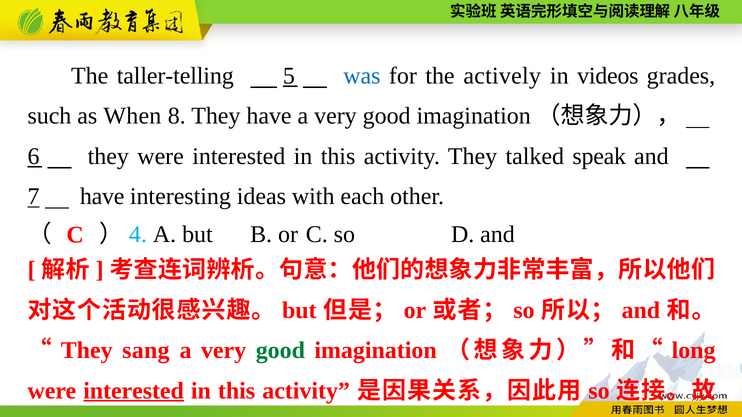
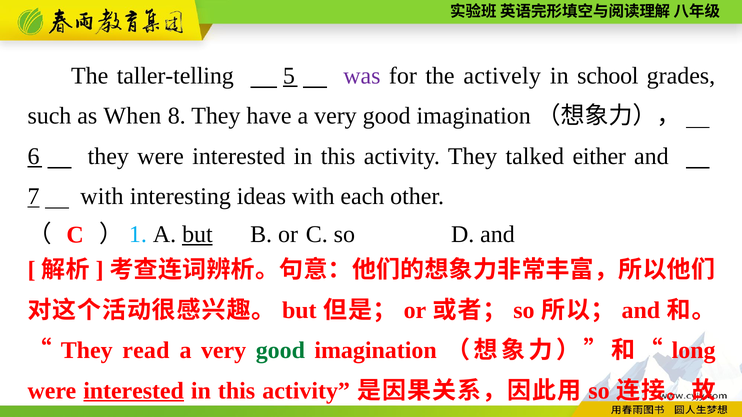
was colour: blue -> purple (362, 76)
videos: videos -> school (608, 76)
speak: speak -> either (599, 156)
7 have: have -> with (102, 197)
4: 4 -> 1 (138, 235)
but underline: none -> present (197, 235)
sang: sang -> read (146, 351)
